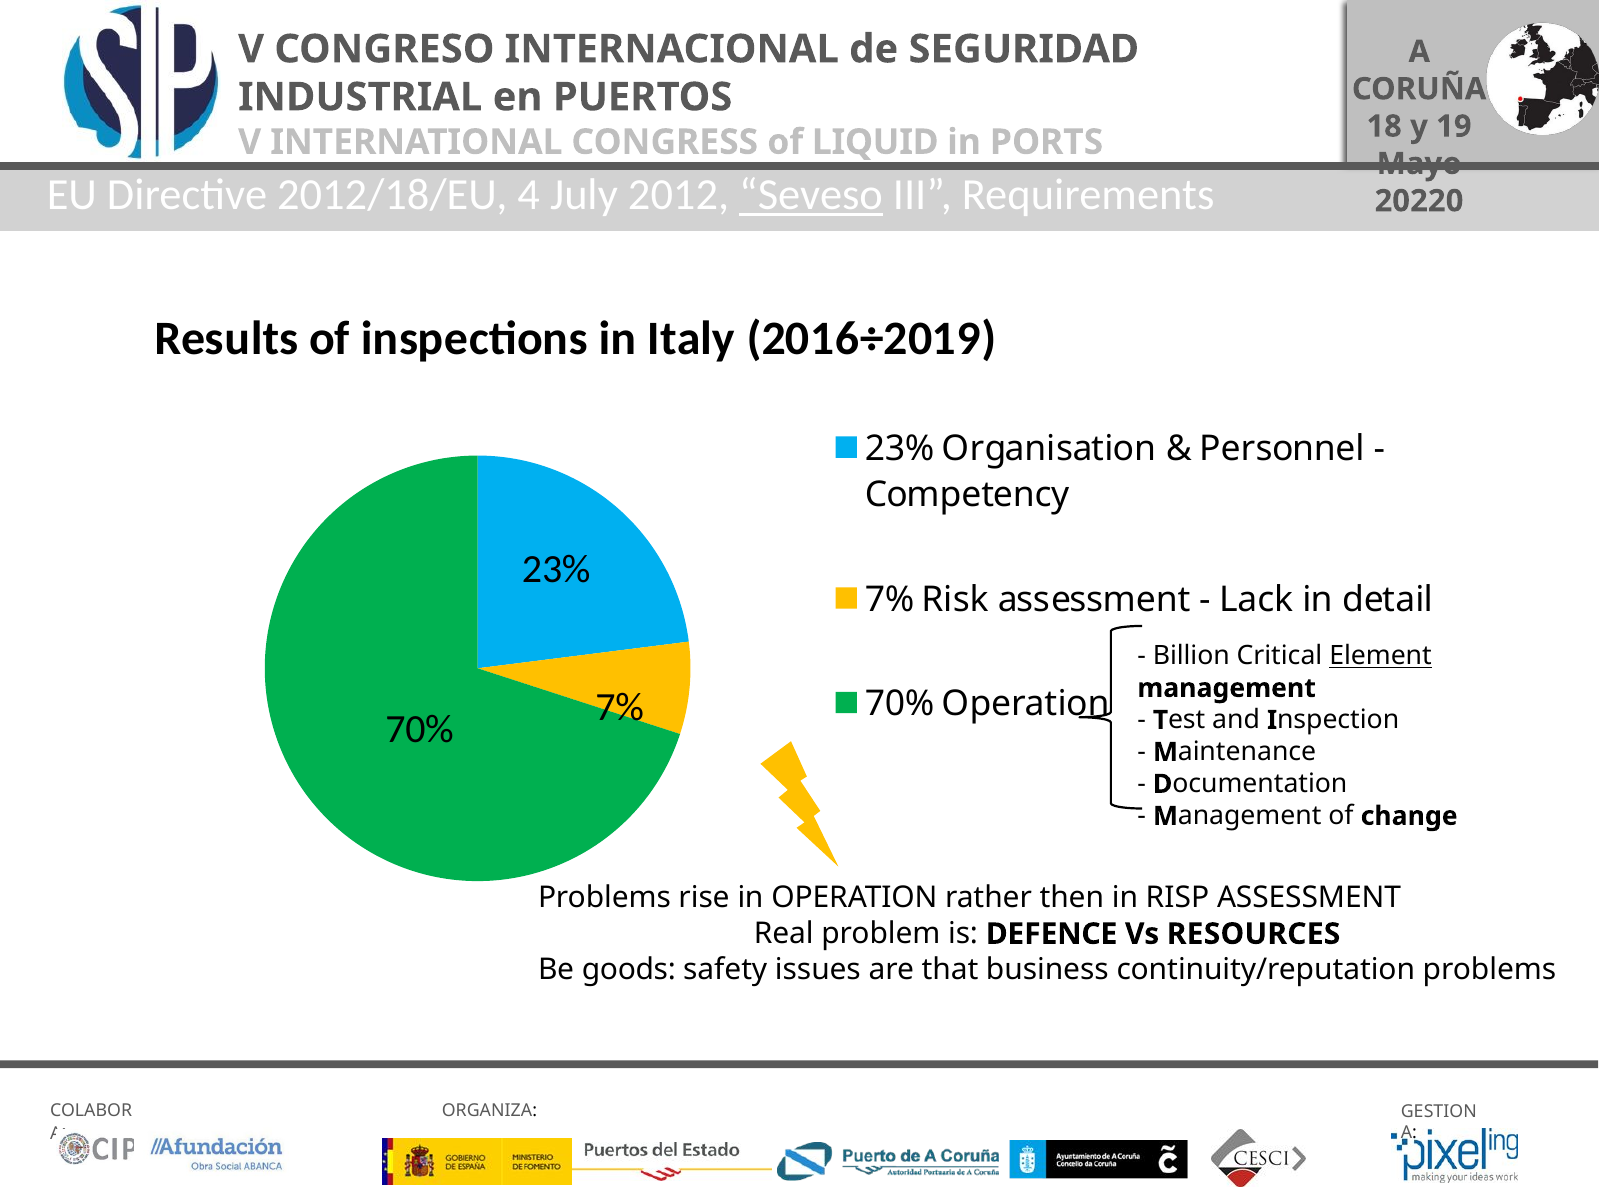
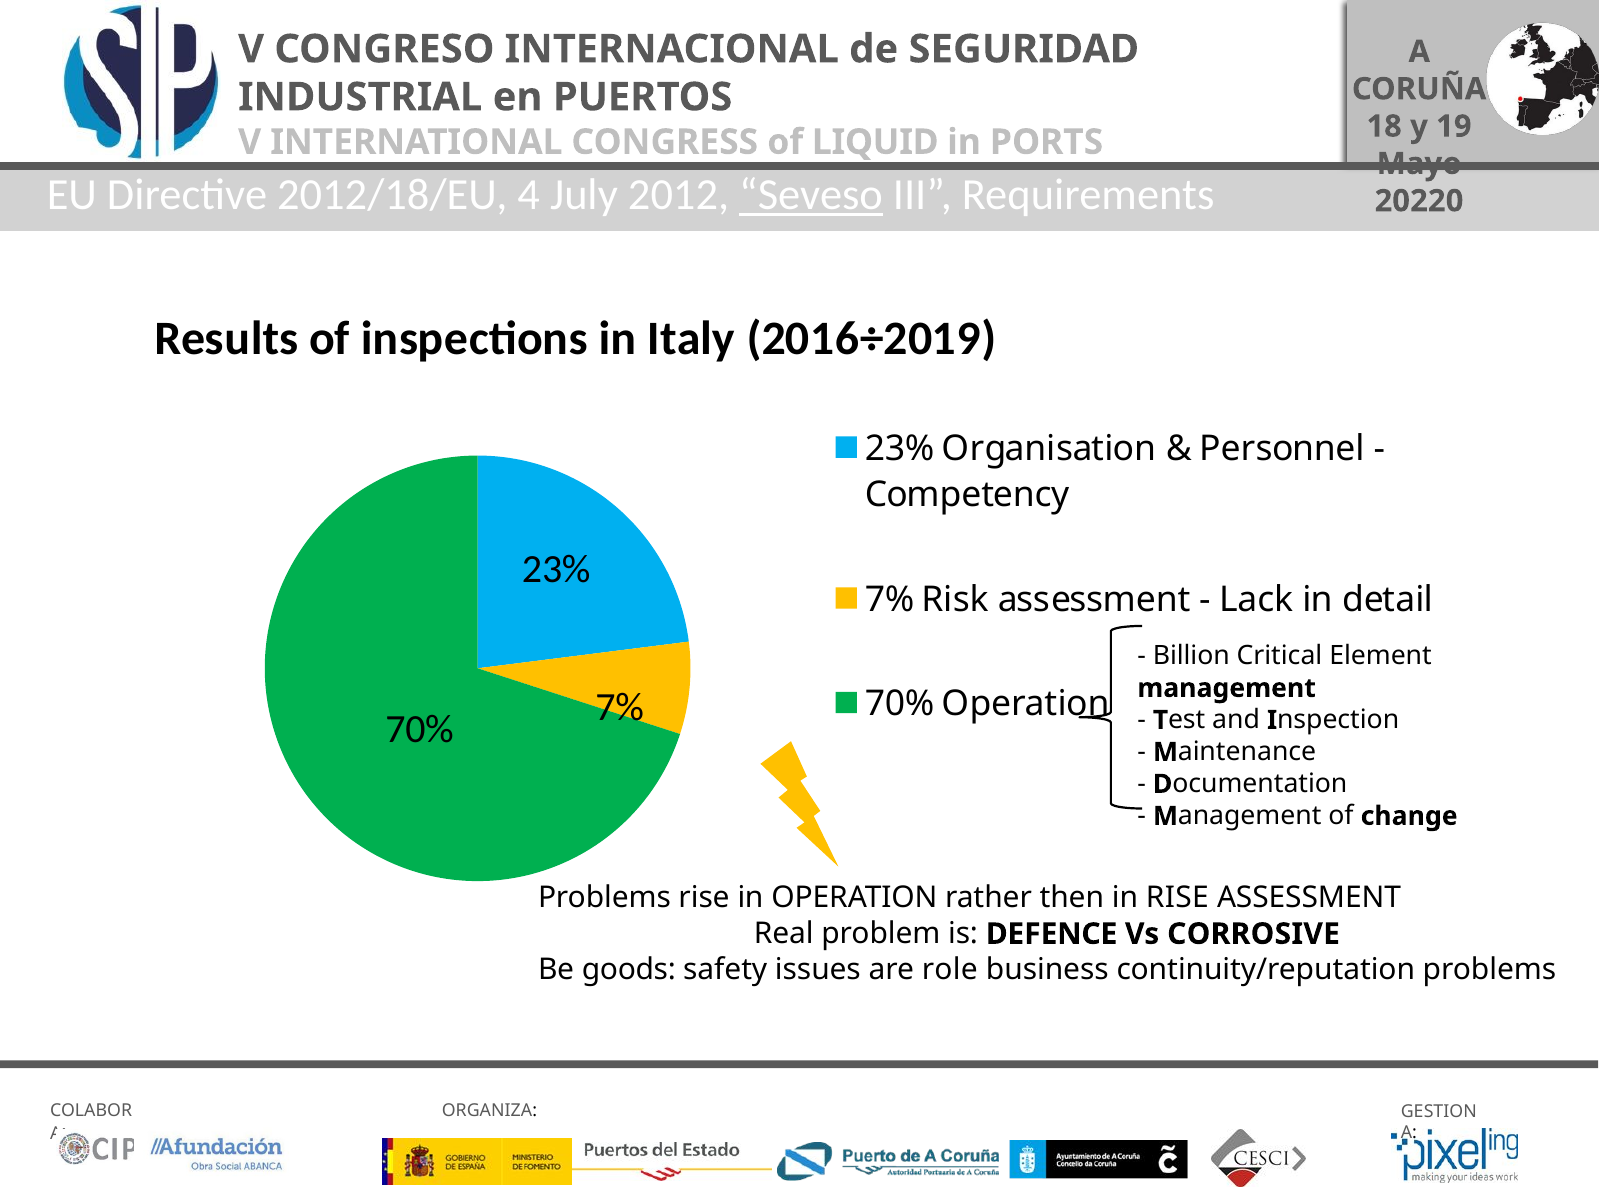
Element underline: present -> none (1381, 656)
in RISP: RISP -> RISE (1177, 898)
RESOURCES: RESOURCES -> CORROSIVE (1254, 934)
that: that -> role (950, 970)
